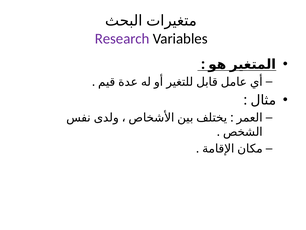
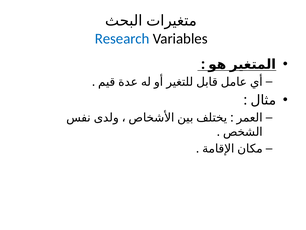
Research colour: purple -> blue (122, 39)
